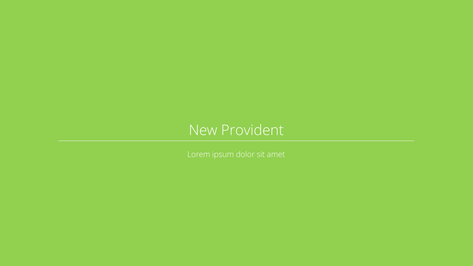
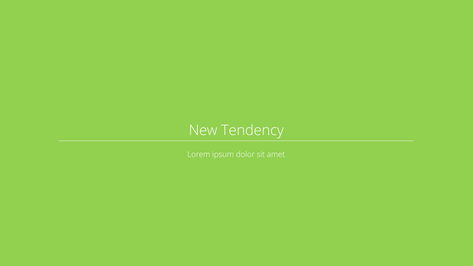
Provident: Provident -> Tendency (252, 131)
